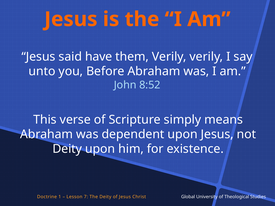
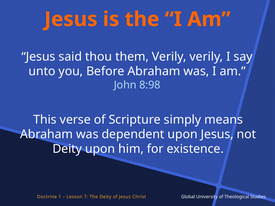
have: have -> thou (99, 57)
8:52: 8:52 -> 8:98 (150, 85)
